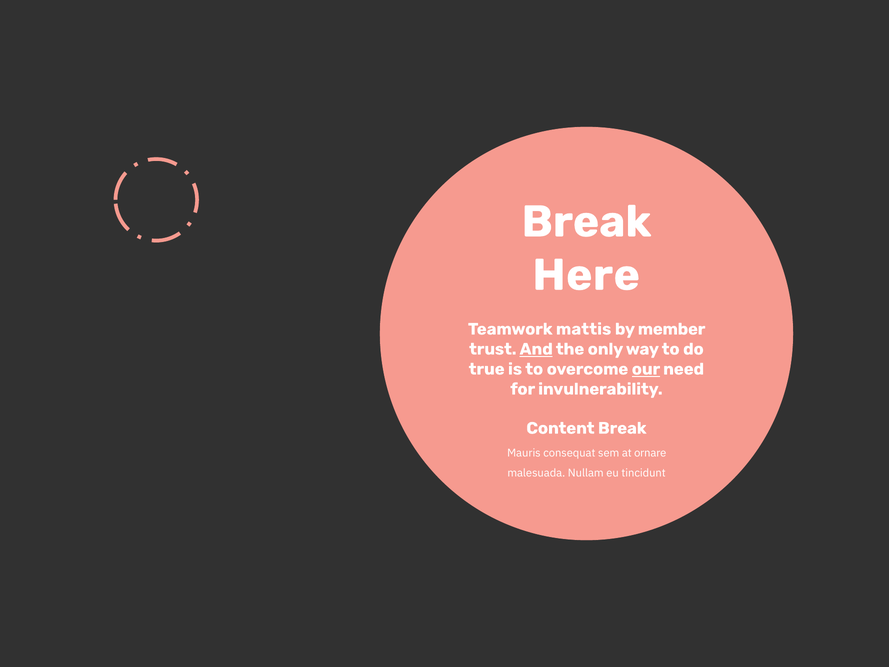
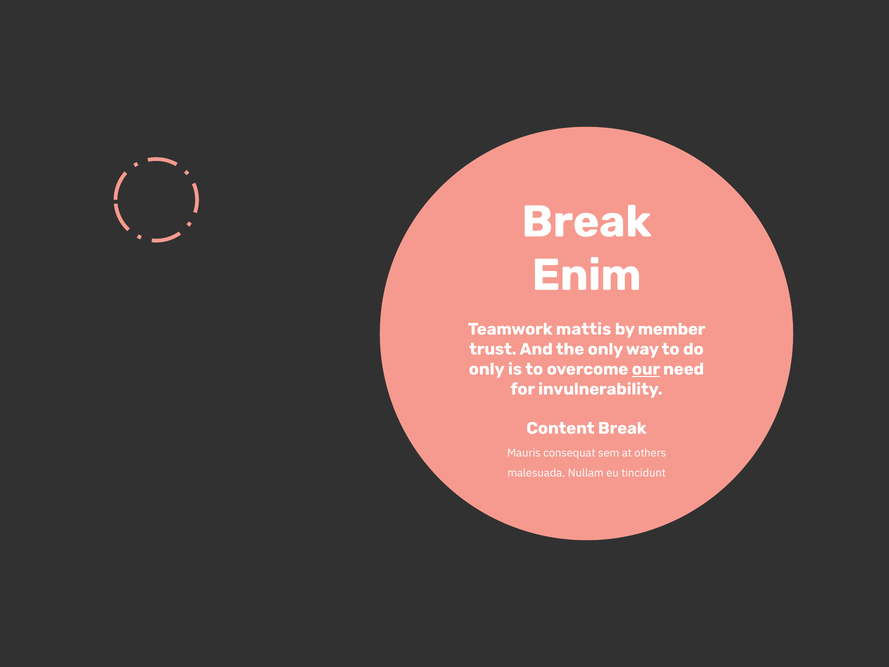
Here: Here -> Enim (587, 275)
And underline: present -> none (536, 349)
true: true -> only (487, 369)
ornare: ornare -> others (650, 453)
